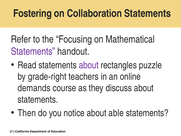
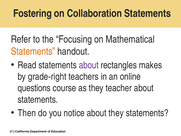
Statements colour: purple -> orange (33, 51)
puzzle: puzzle -> makes (150, 65)
demands: demands -> questions (34, 88)
discuss: discuss -> teacher (119, 88)
about able: able -> they (116, 113)
